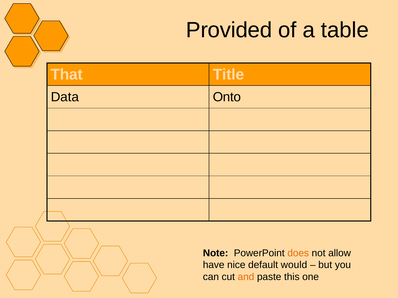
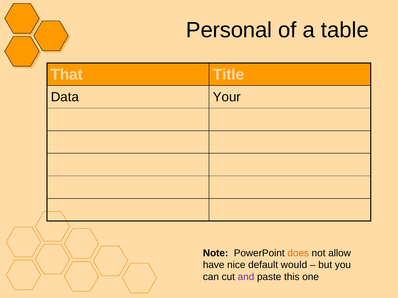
Provided: Provided -> Personal (229, 30)
Onto: Onto -> Your (227, 97)
and colour: orange -> purple (246, 277)
